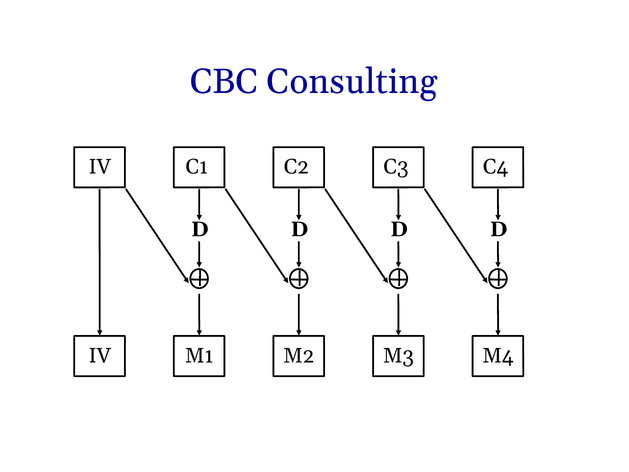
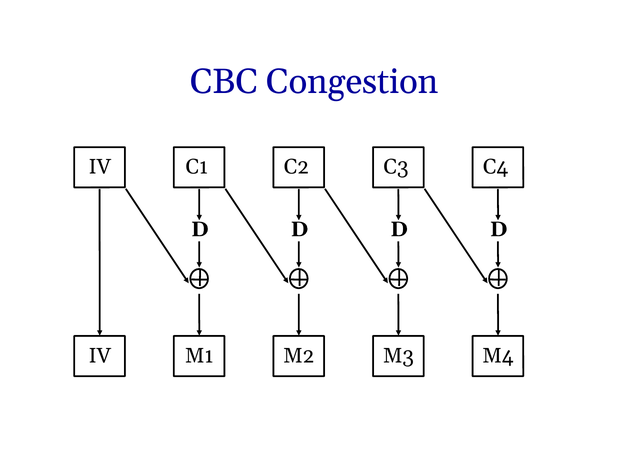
Consulting: Consulting -> Congestion (352, 82)
